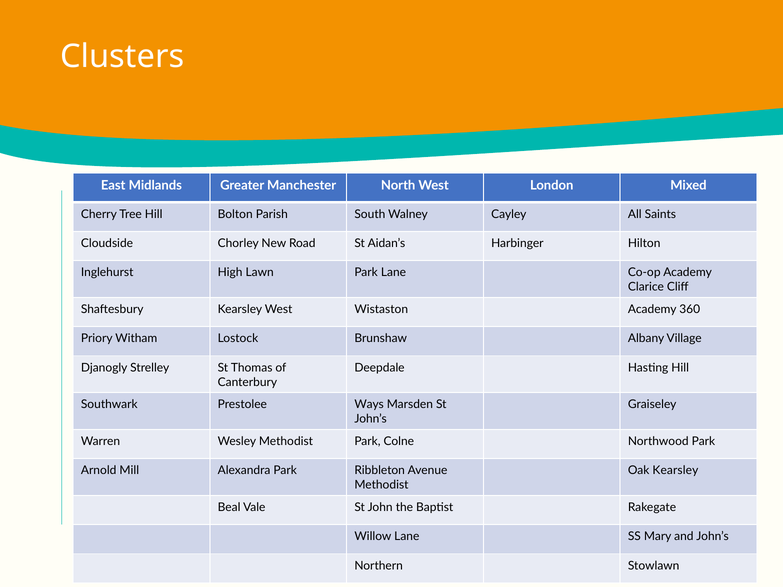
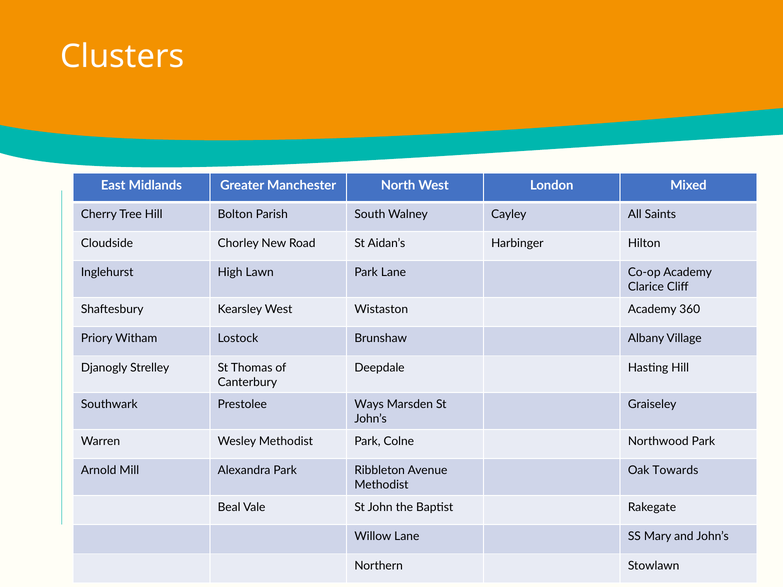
Oak Kearsley: Kearsley -> Towards (675, 471)
